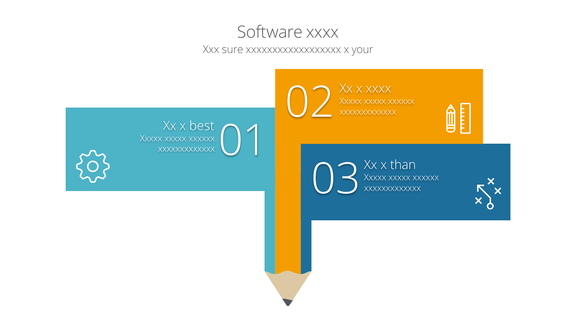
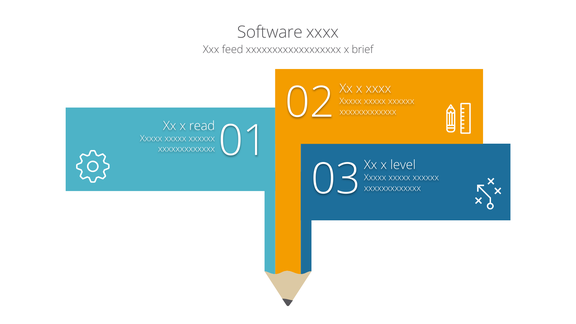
sure: sure -> feed (233, 49)
your: your -> brief (362, 49)
best: best -> read (202, 126)
than: than -> level (403, 165)
